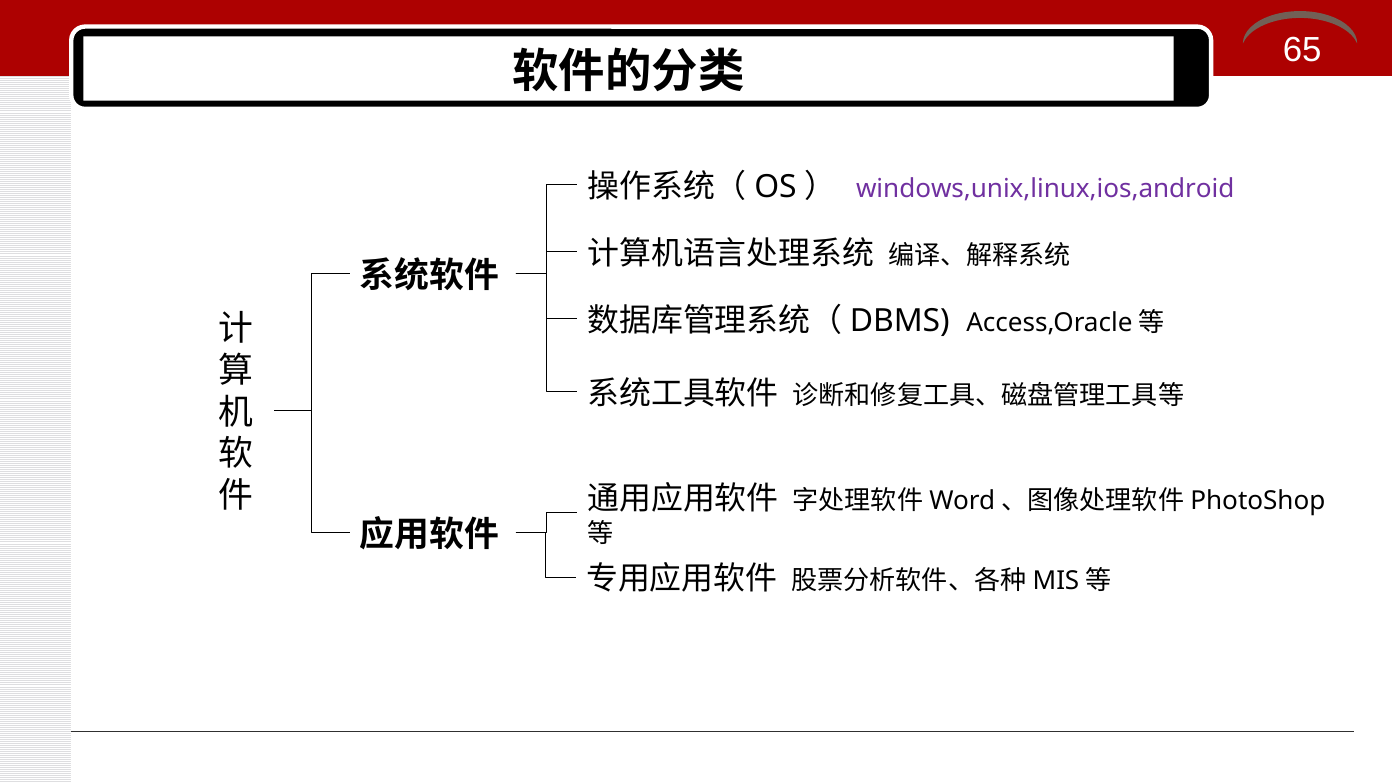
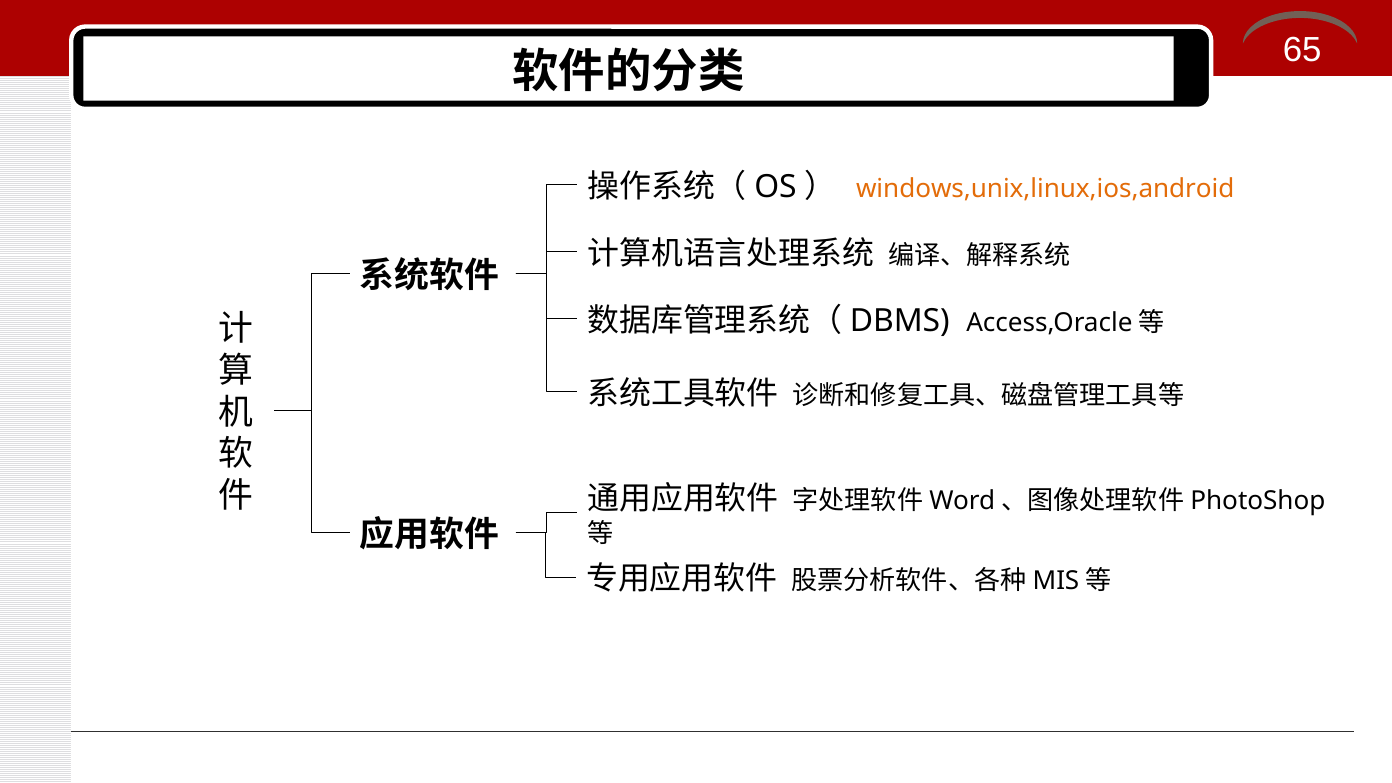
windows,unix,linux,ios,android colour: purple -> orange (1045, 188)
